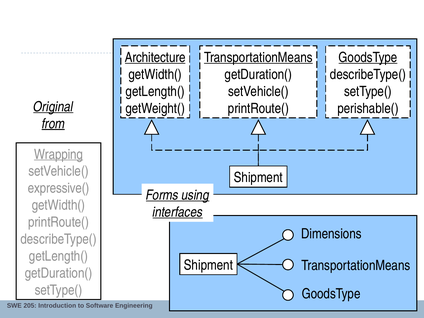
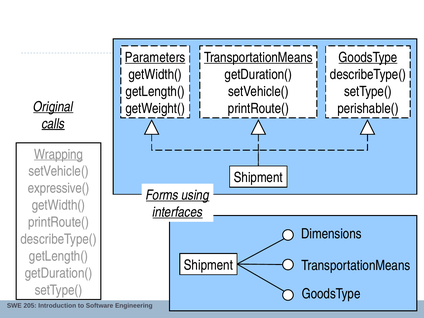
Architecture: Architecture -> Parameters (155, 57)
from: from -> calls (53, 124)
